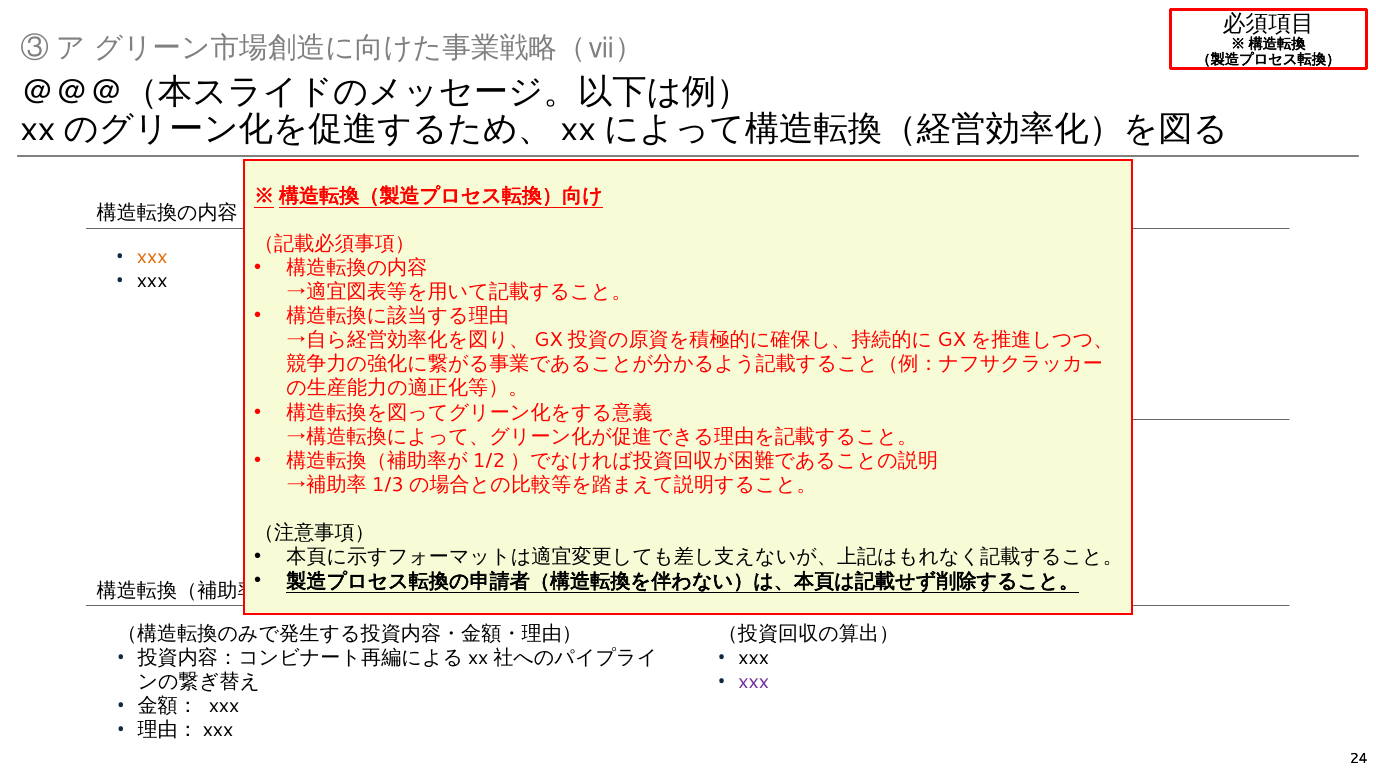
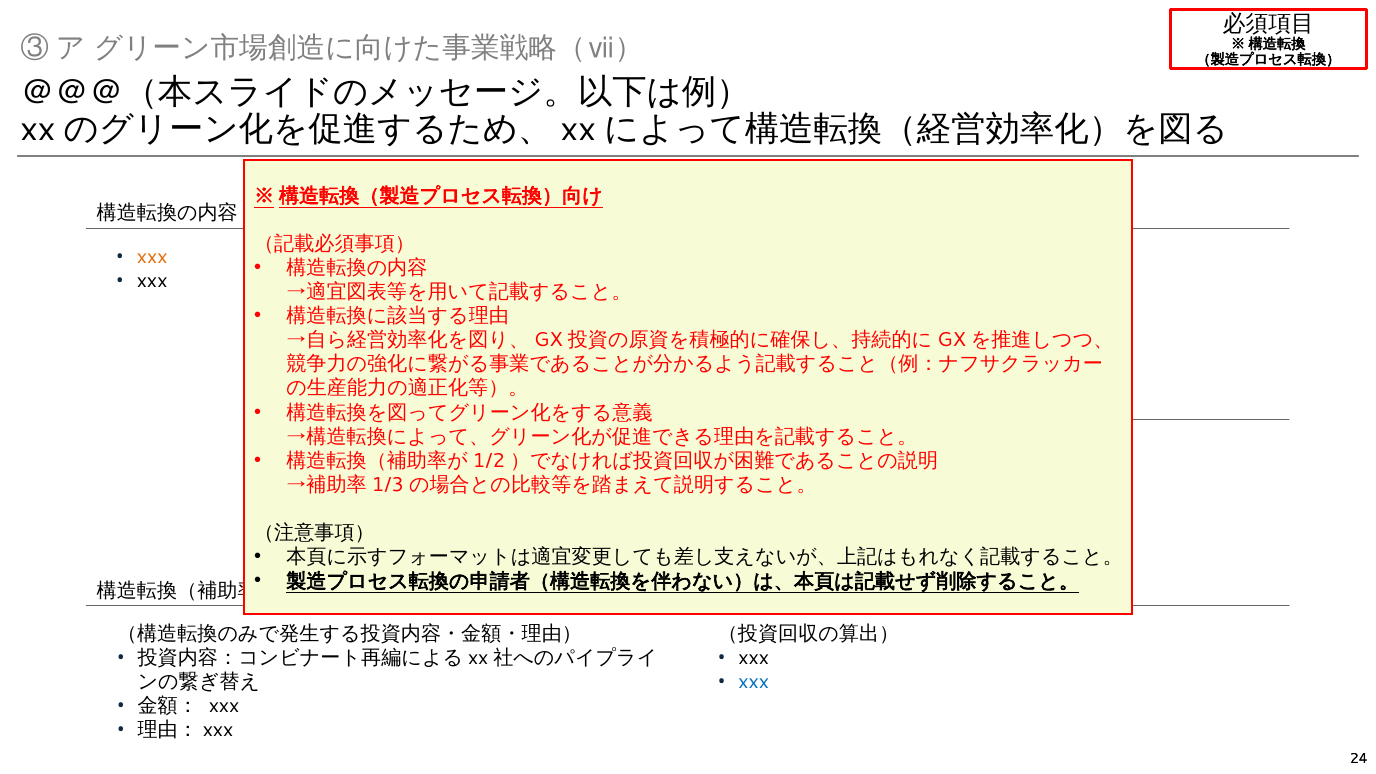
xxx colour: purple -> blue (754, 682)
